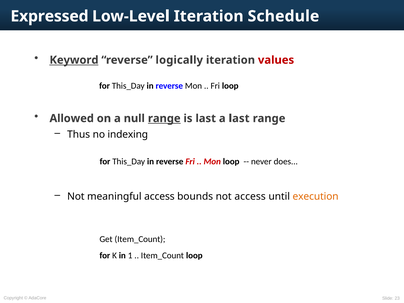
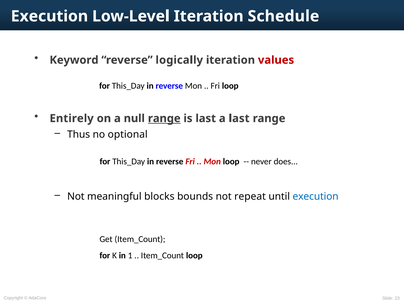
Expressed: Expressed -> Execution (49, 16)
Keyword underline: present -> none (74, 60)
Allowed: Allowed -> Entirely (72, 118)
indexing: indexing -> optional (128, 135)
meaningful access: access -> blocks (159, 196)
not access: access -> repeat (250, 196)
execution colour: orange -> blue (316, 196)
